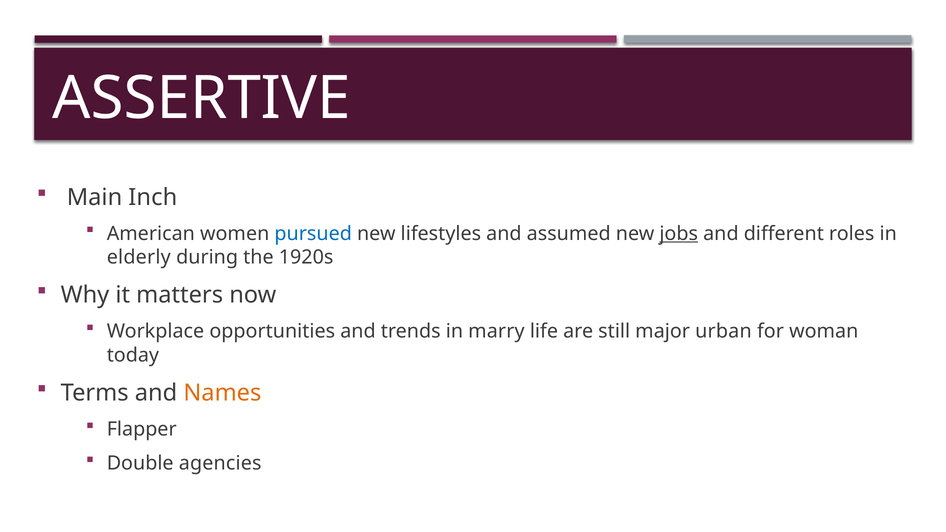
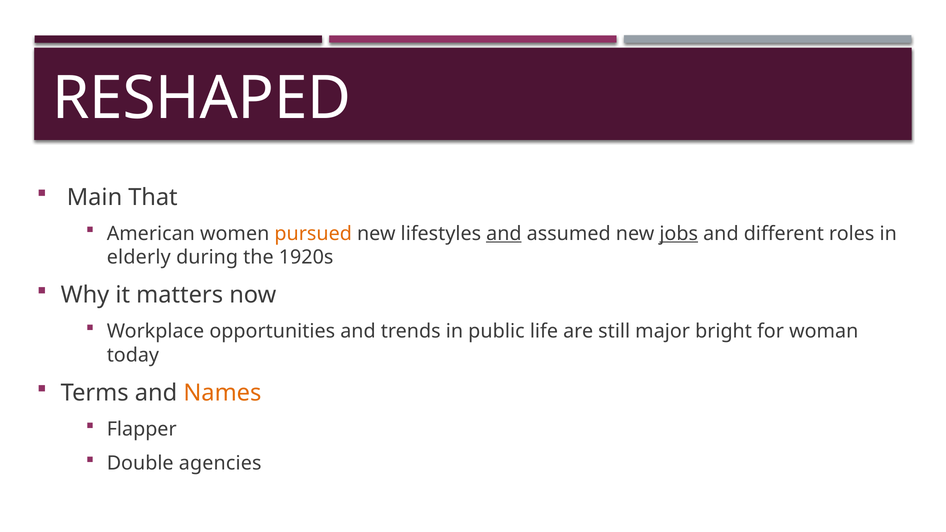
ASSERTIVE: ASSERTIVE -> RESHAPED (202, 98)
Inch: Inch -> That (153, 197)
pursued colour: blue -> orange (313, 234)
and underline: none -> present (504, 234)
marry: marry -> public (496, 331)
urban: urban -> bright (724, 331)
